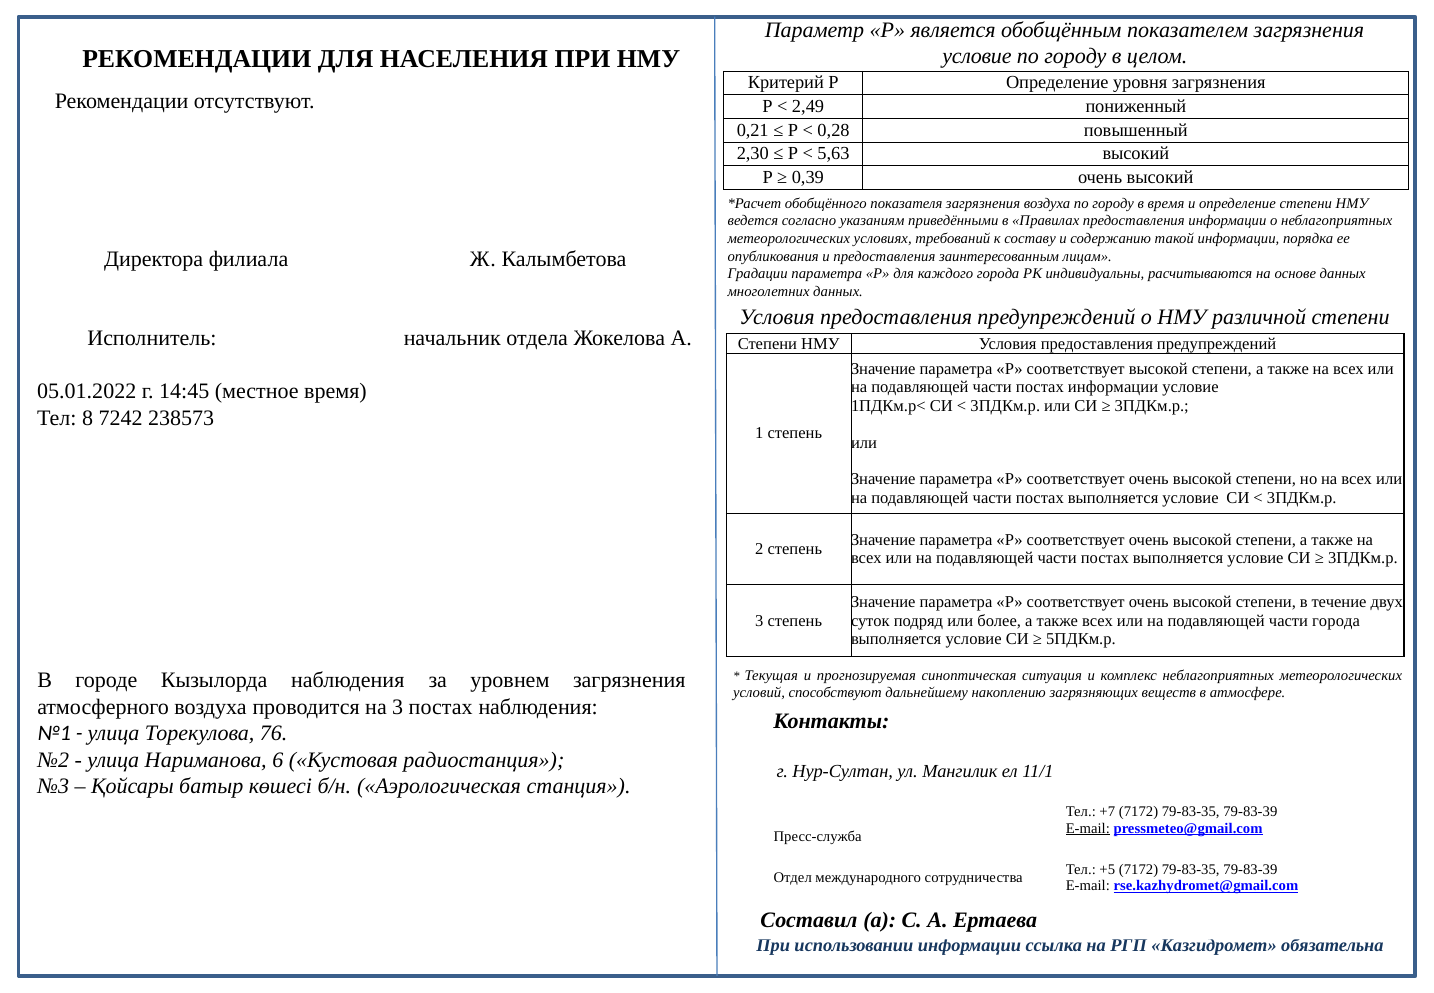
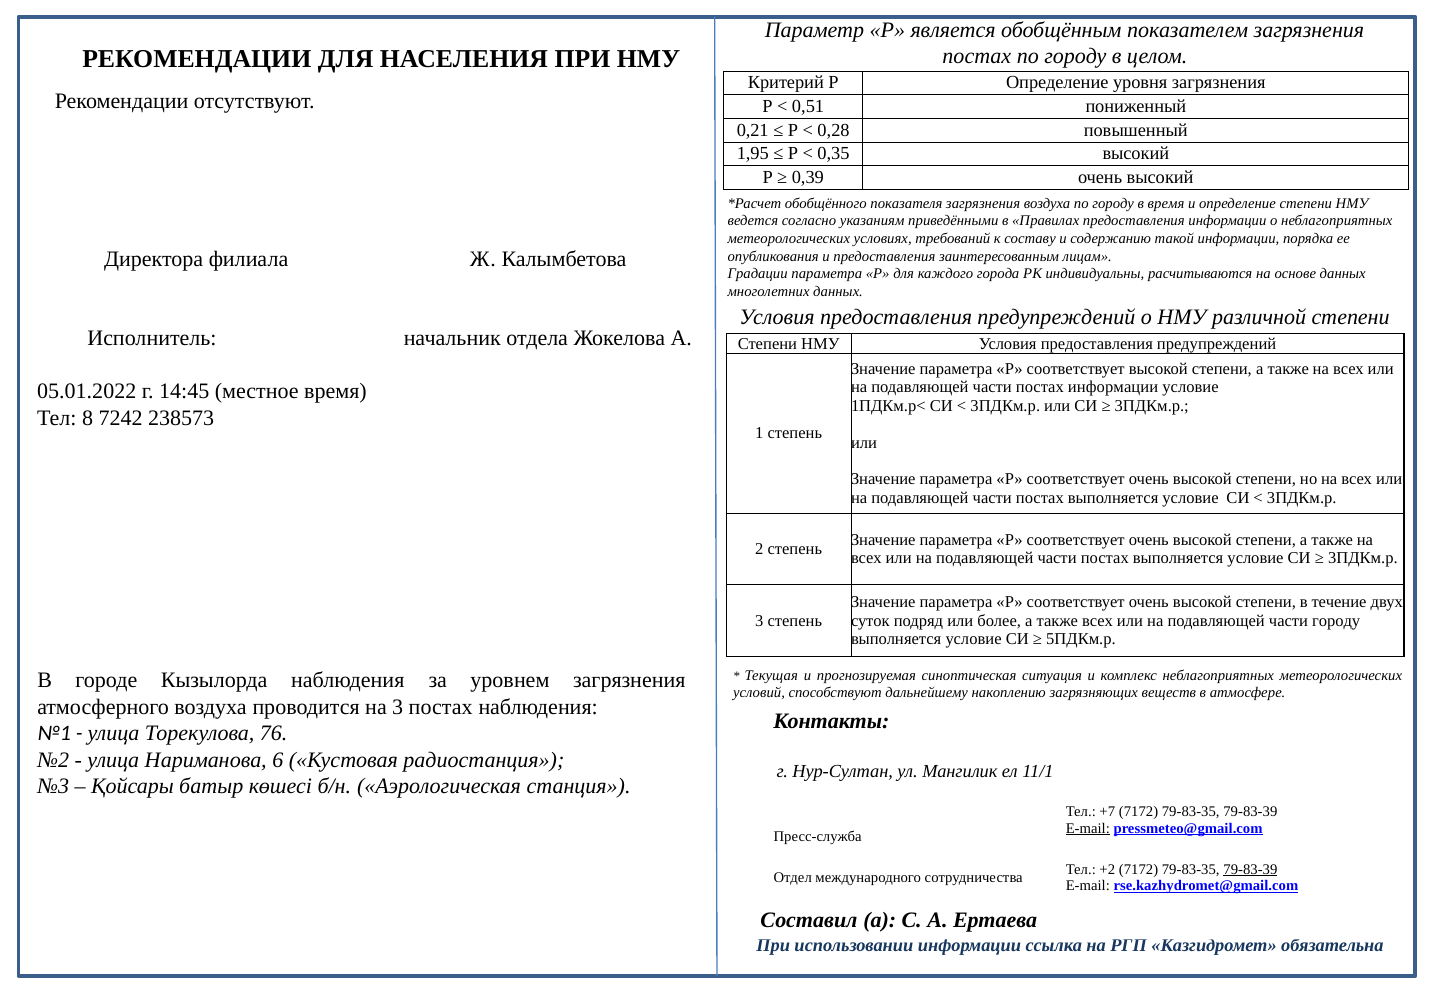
условие: условие -> постах (977, 56)
2,49: 2,49 -> 0,51 (808, 106)
2,30: 2,30 -> 1,95 (753, 154)
5,63: 5,63 -> 0,35 (834, 154)
части города: города -> городу (1336, 621)
+5: +5 -> +2 (1107, 869)
79-83-39 underline: none -> present (1250, 869)
